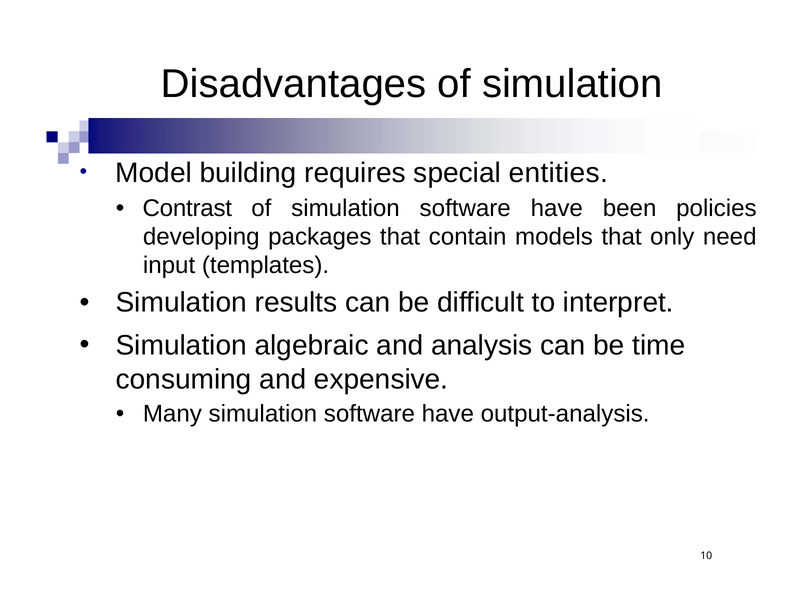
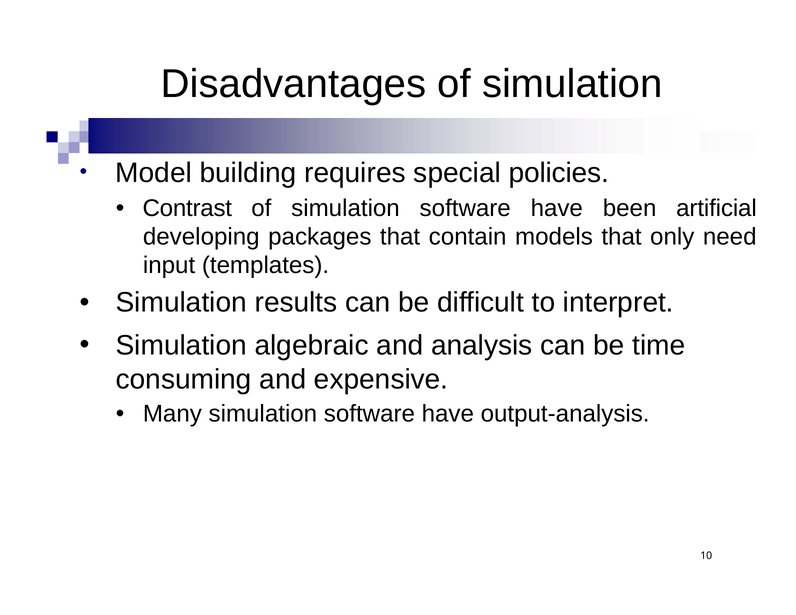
entities: entities -> policies (559, 173)
policies: policies -> artificial (716, 208)
